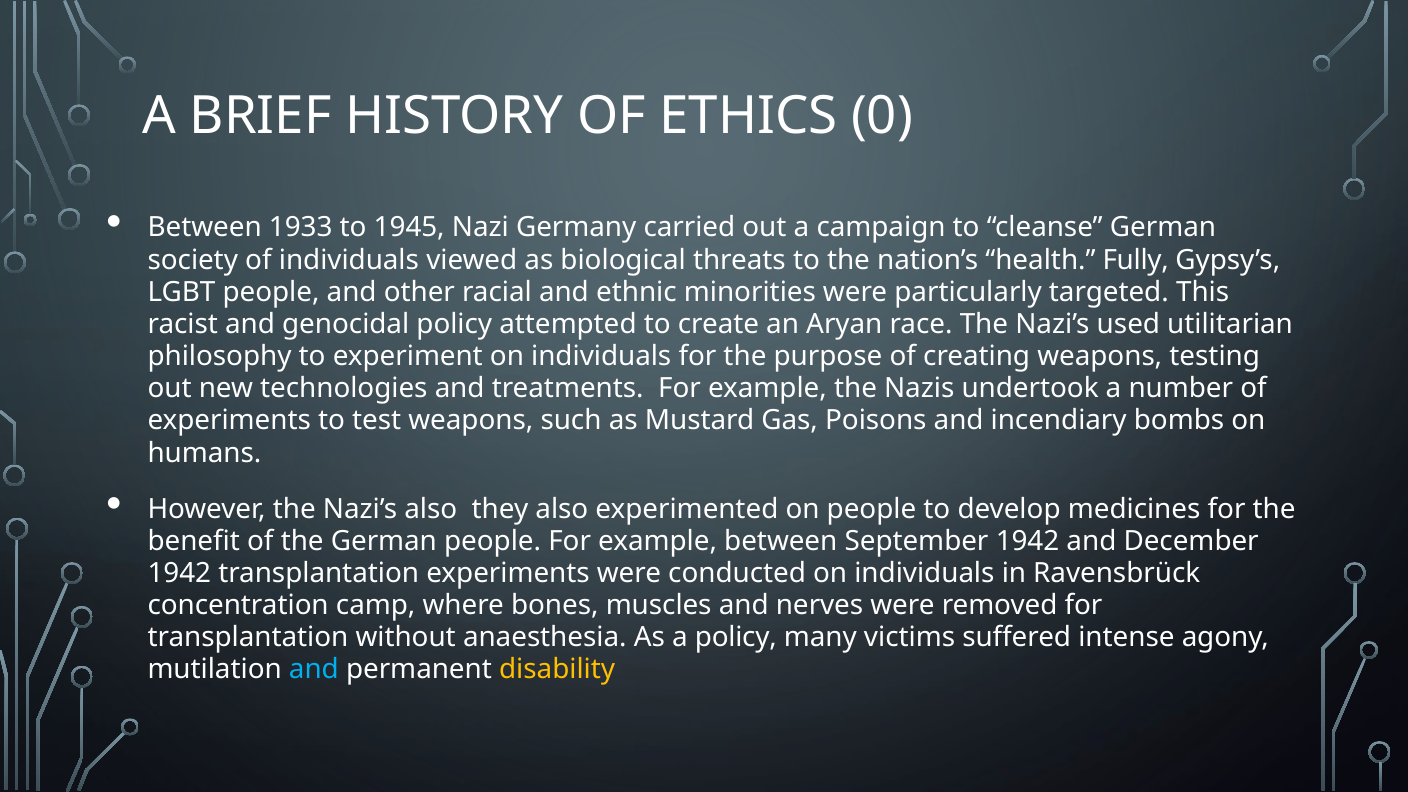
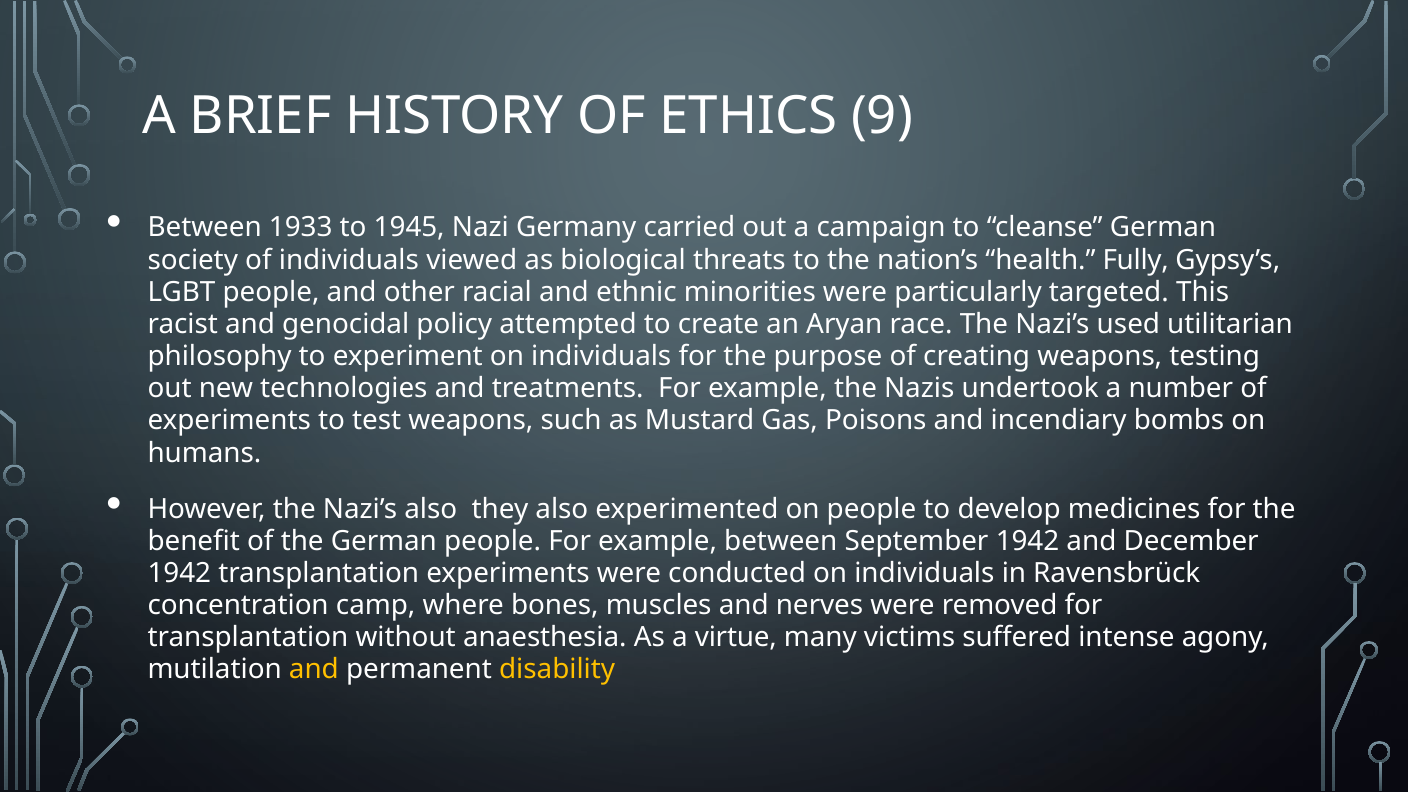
0: 0 -> 9 (882, 117)
a policy: policy -> virtue (736, 638)
and colour: light blue -> yellow (314, 670)
